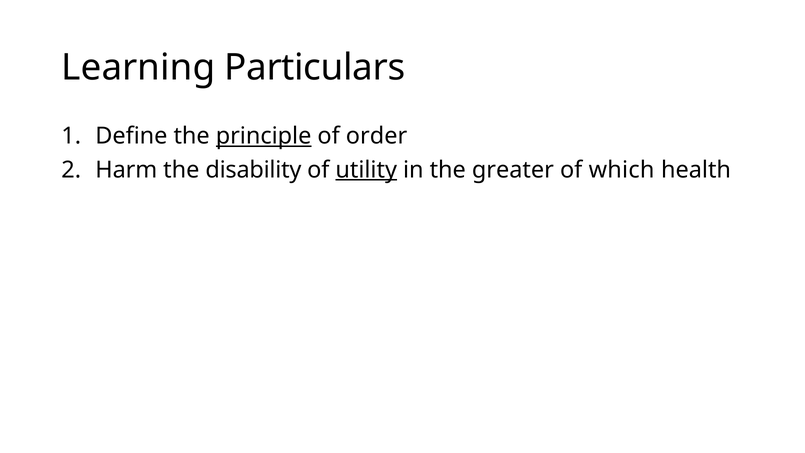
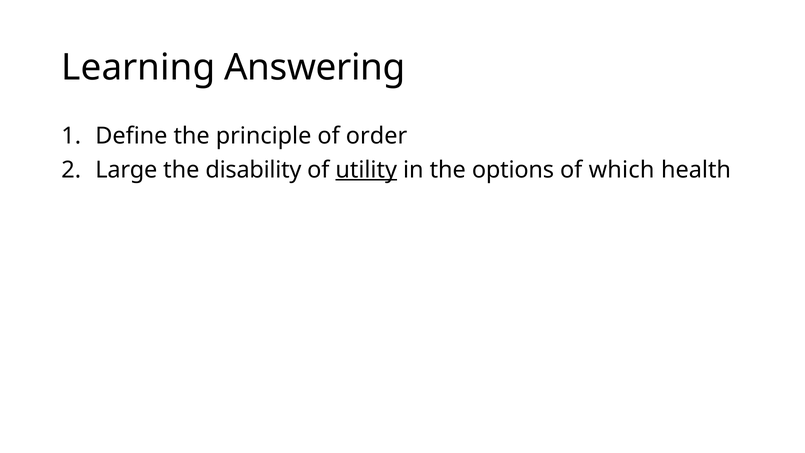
Particulars: Particulars -> Answering (315, 68)
principle underline: present -> none (264, 136)
Harm: Harm -> Large (126, 170)
greater: greater -> options (513, 170)
